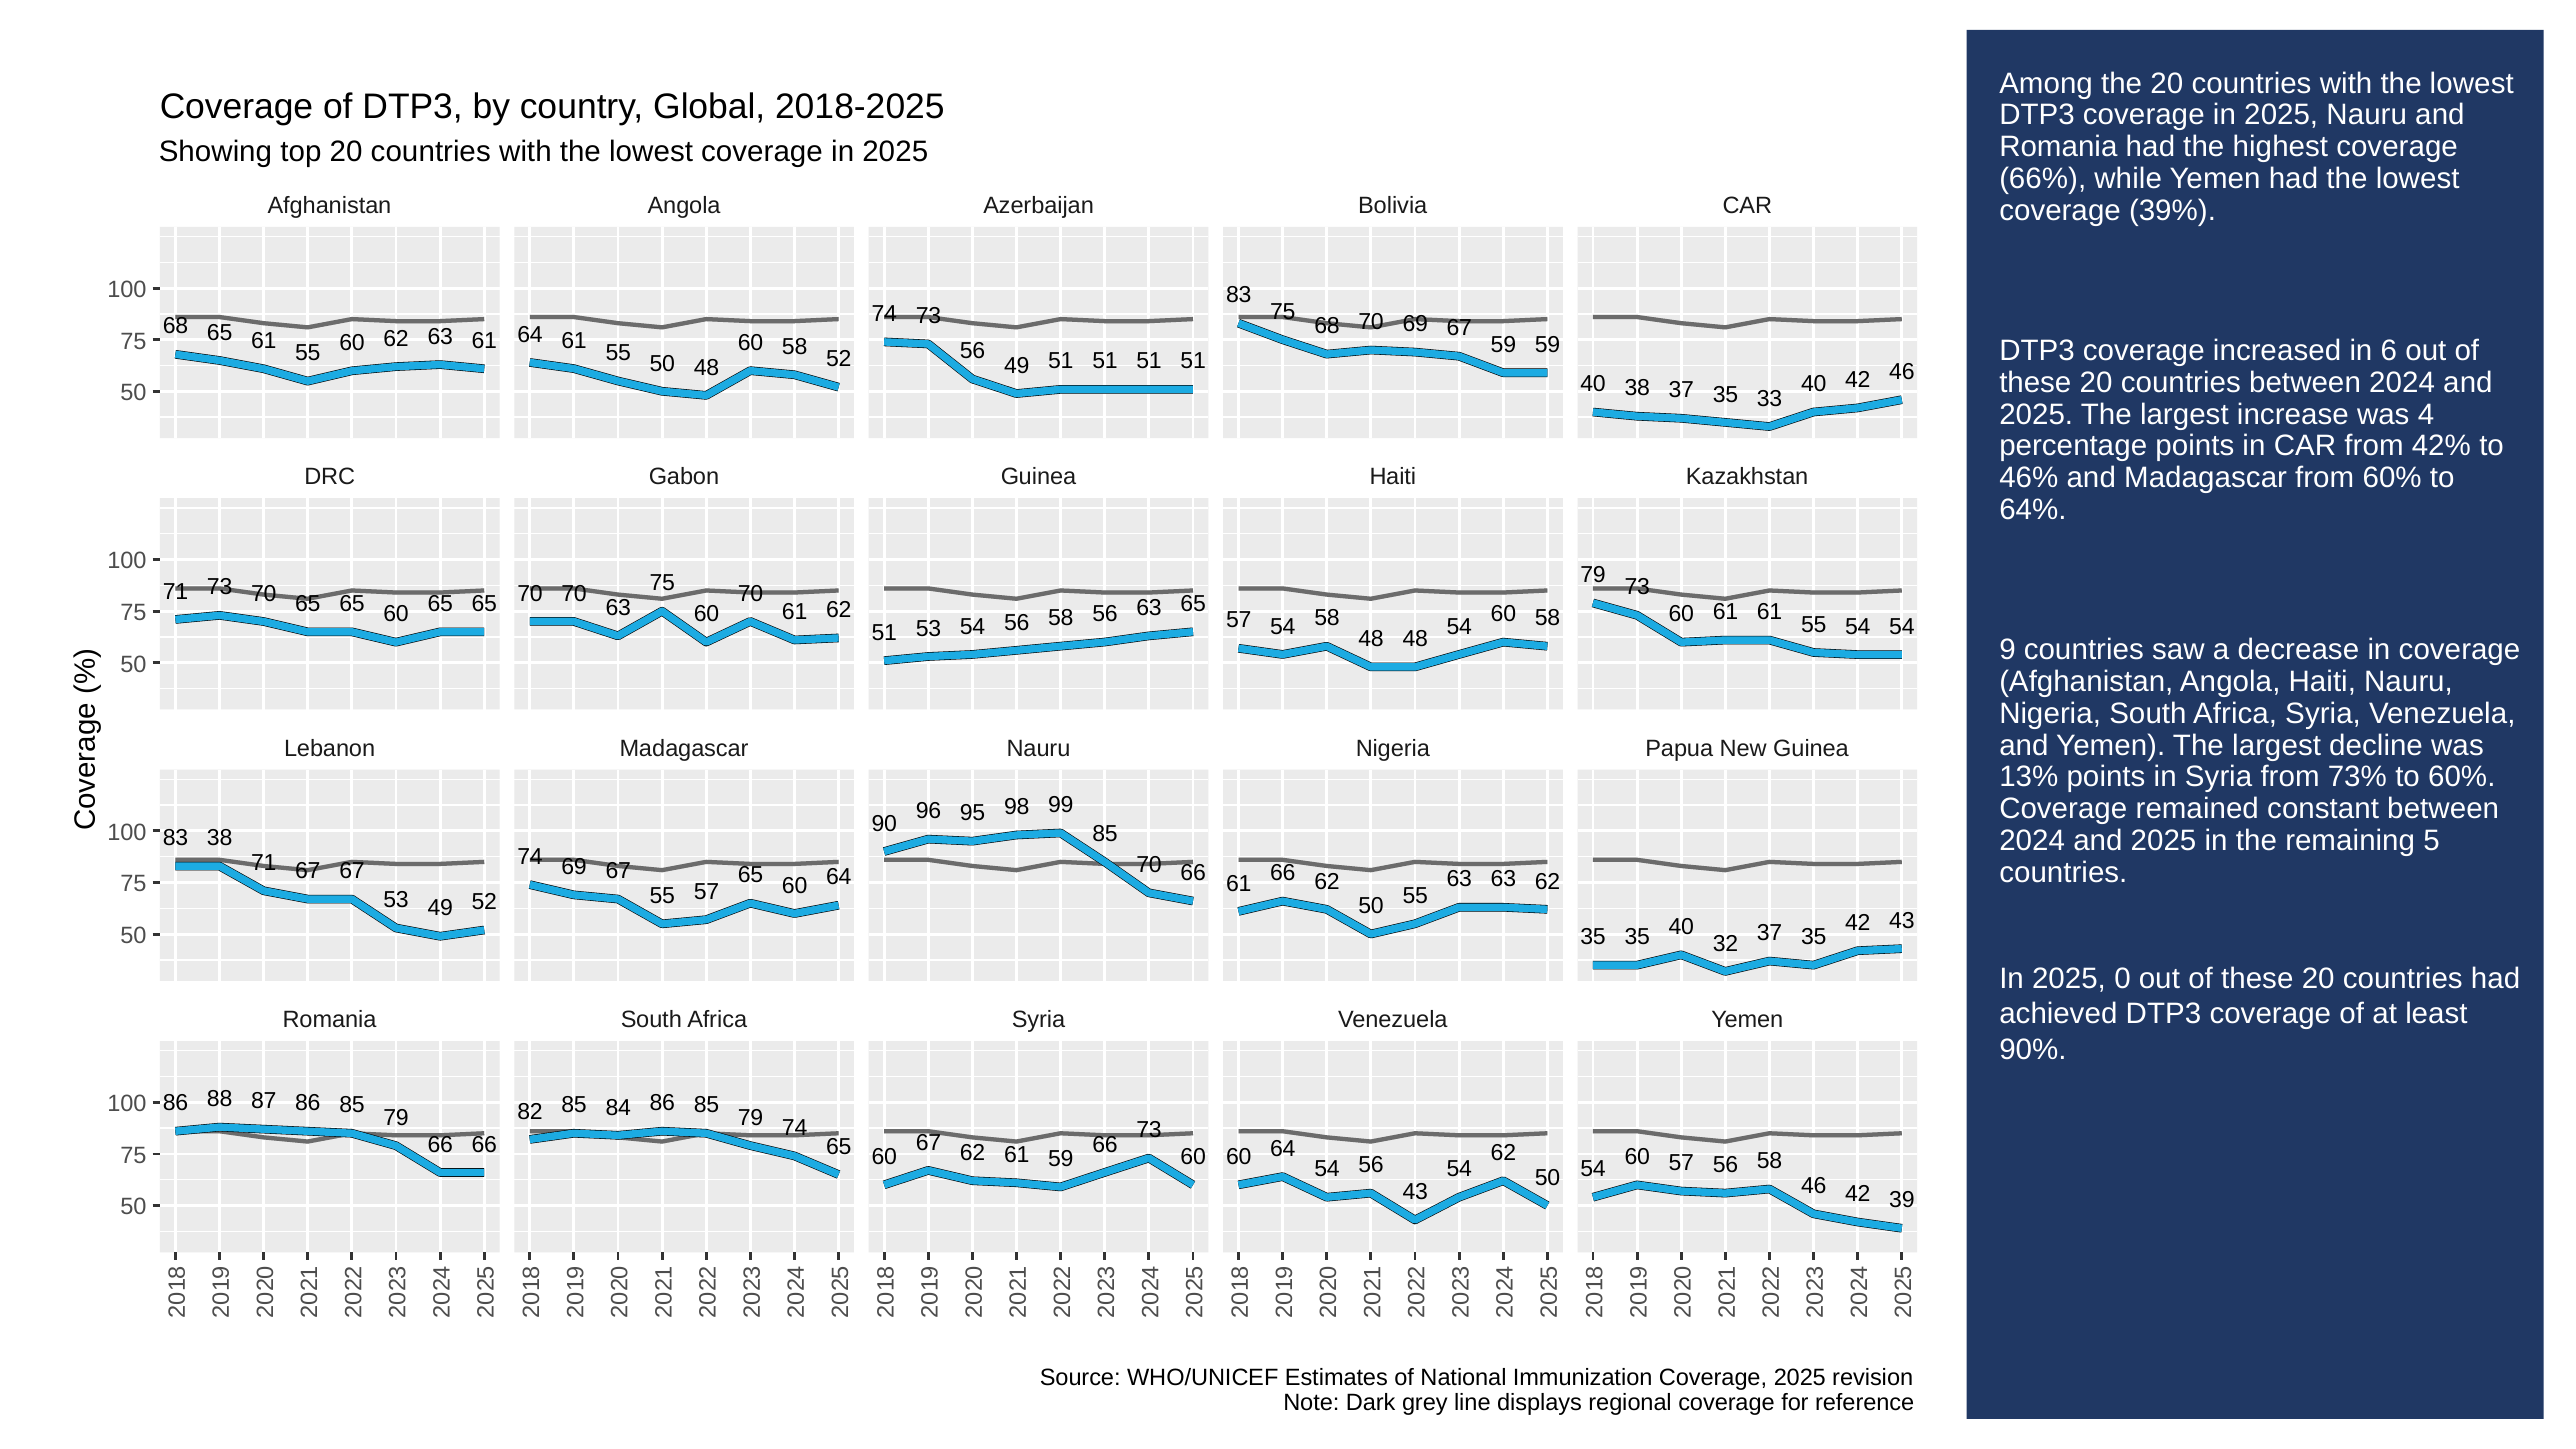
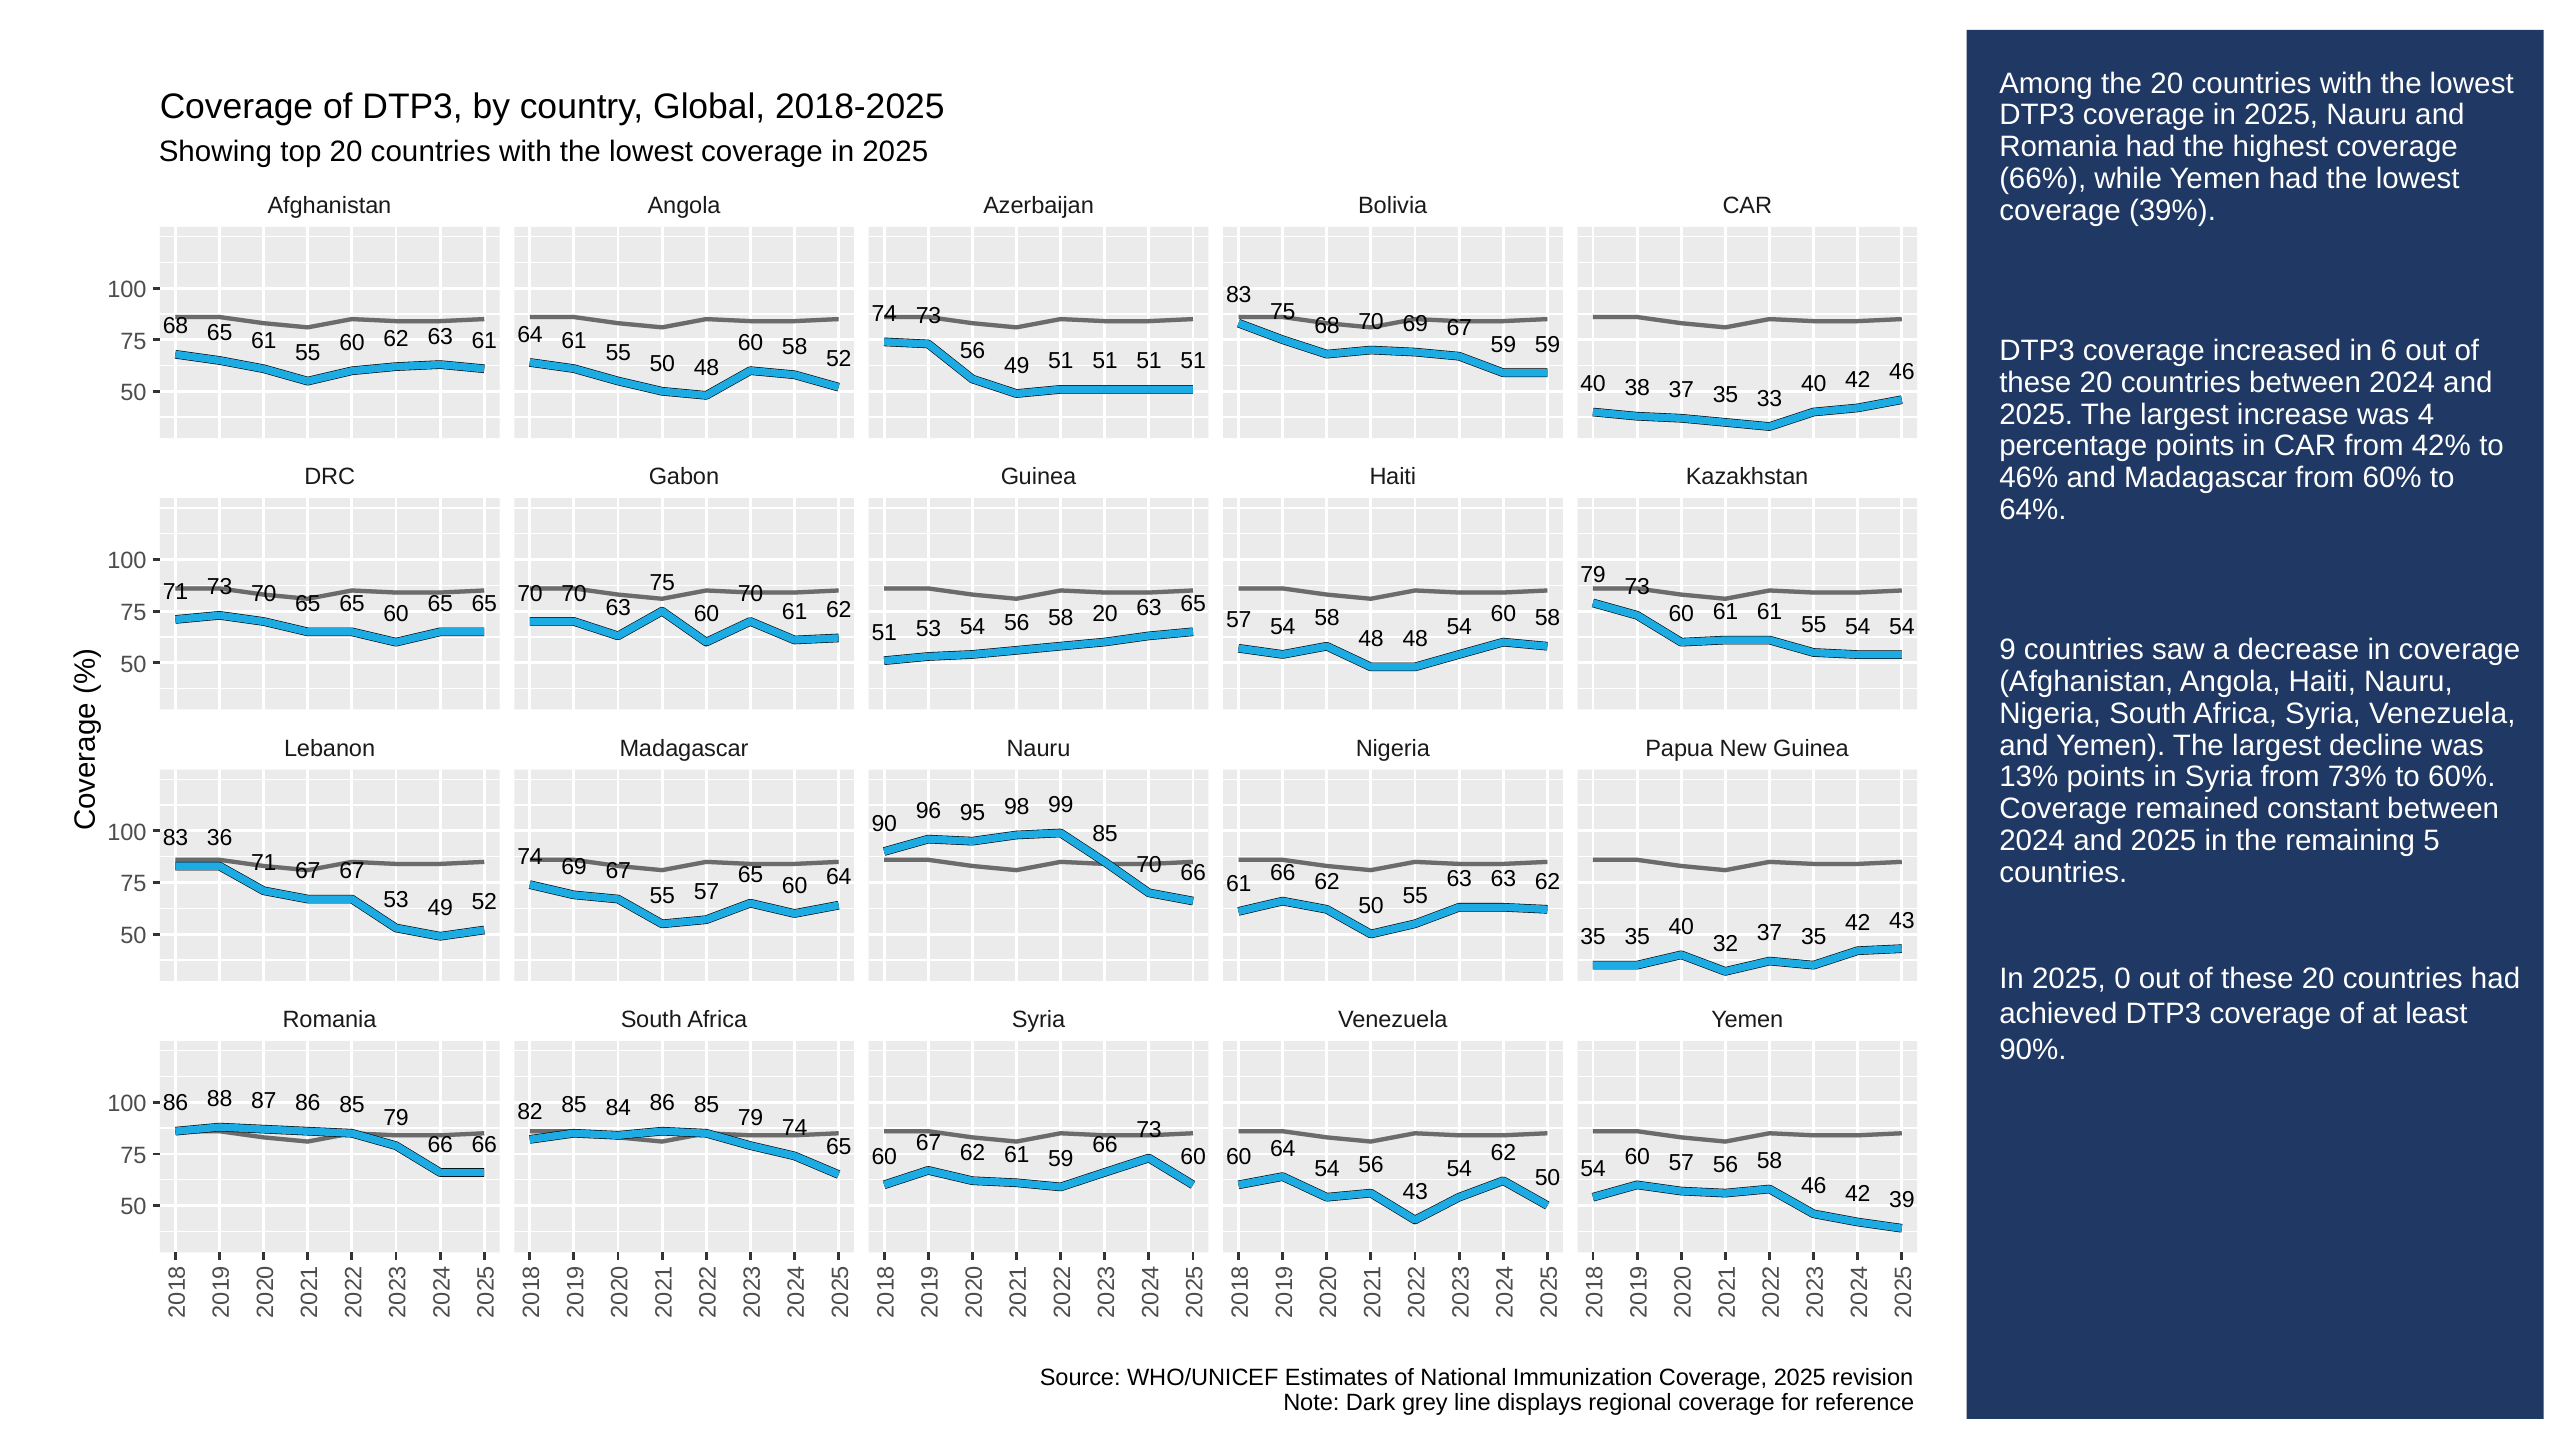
58 56: 56 -> 20 (1105, 614)
83 38: 38 -> 36 (220, 838)
